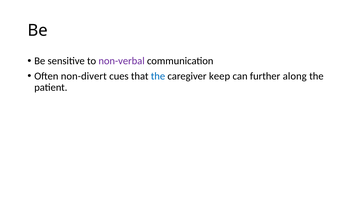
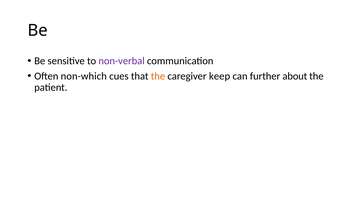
non-divert: non-divert -> non-which (84, 76)
the colour: blue -> orange (158, 76)
along: along -> about (295, 76)
